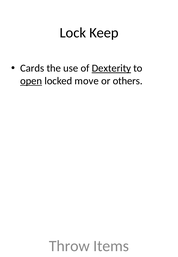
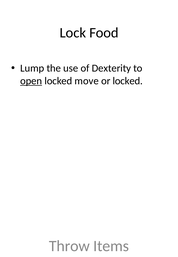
Keep: Keep -> Food (104, 33)
Cards: Cards -> Lump (32, 68)
Dexterity underline: present -> none (111, 68)
or others: others -> locked (128, 81)
